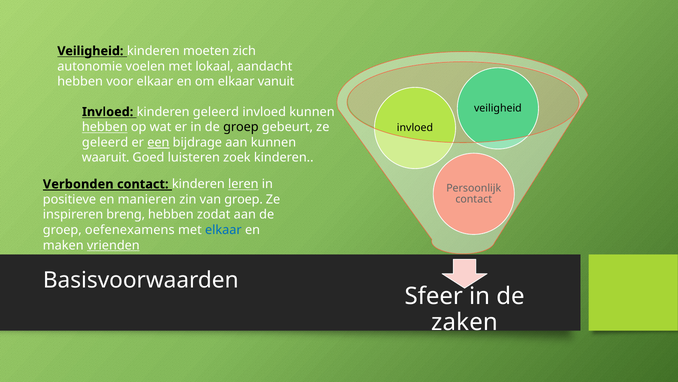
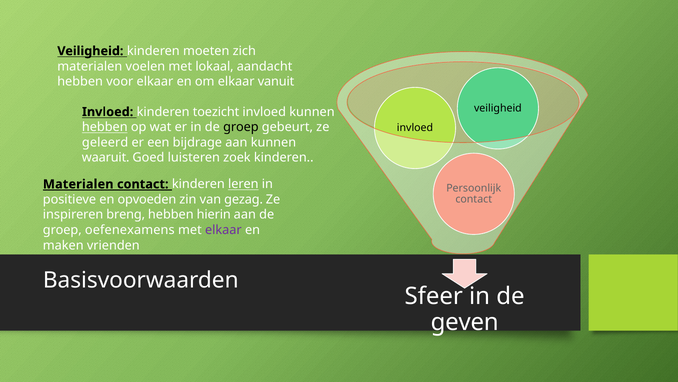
autonomie: autonomie -> materialen (90, 66)
kinderen geleerd: geleerd -> toezicht (216, 112)
een underline: present -> none (158, 142)
Verbonden: Verbonden -> Materialen (78, 184)
manieren: manieren -> opvoeden (147, 199)
van groep: groep -> gezag (244, 199)
zodat: zodat -> hierin (214, 214)
elkaar colour: blue -> purple (223, 230)
vrienden underline: present -> none (113, 245)
zaken: zaken -> geven (465, 322)
